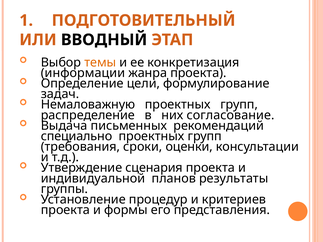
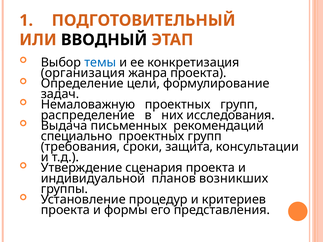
темы colour: orange -> blue (100, 62)
информации: информации -> организация (83, 73)
согласование: согласование -> исследования (231, 115)
оценки: оценки -> защита (189, 147)
результаты: результаты -> возникших (234, 179)
